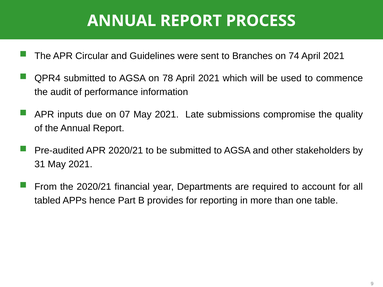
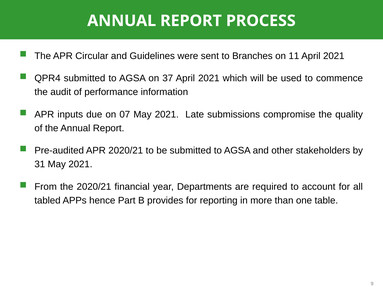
74: 74 -> 11 (294, 56)
78: 78 -> 37 (168, 78)
